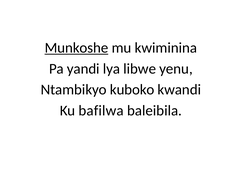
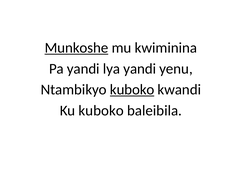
lya libwe: libwe -> yandi (140, 69)
kuboko underline: none -> present (132, 90)
Ku bafilwa: bafilwa -> kuboko (101, 111)
